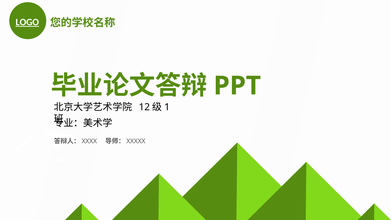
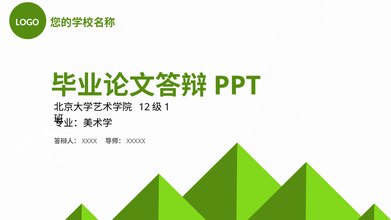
LOGO underline: present -> none (27, 22)
